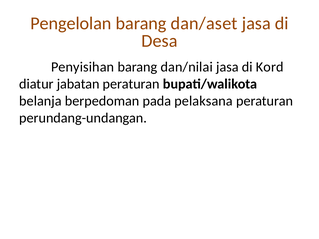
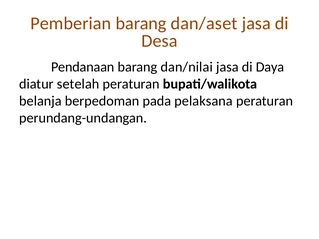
Pengelolan: Pengelolan -> Pemberian (71, 24)
Penyisihan: Penyisihan -> Pendanaan (83, 67)
Kord: Kord -> Daya (270, 67)
jabatan: jabatan -> setelah (78, 84)
